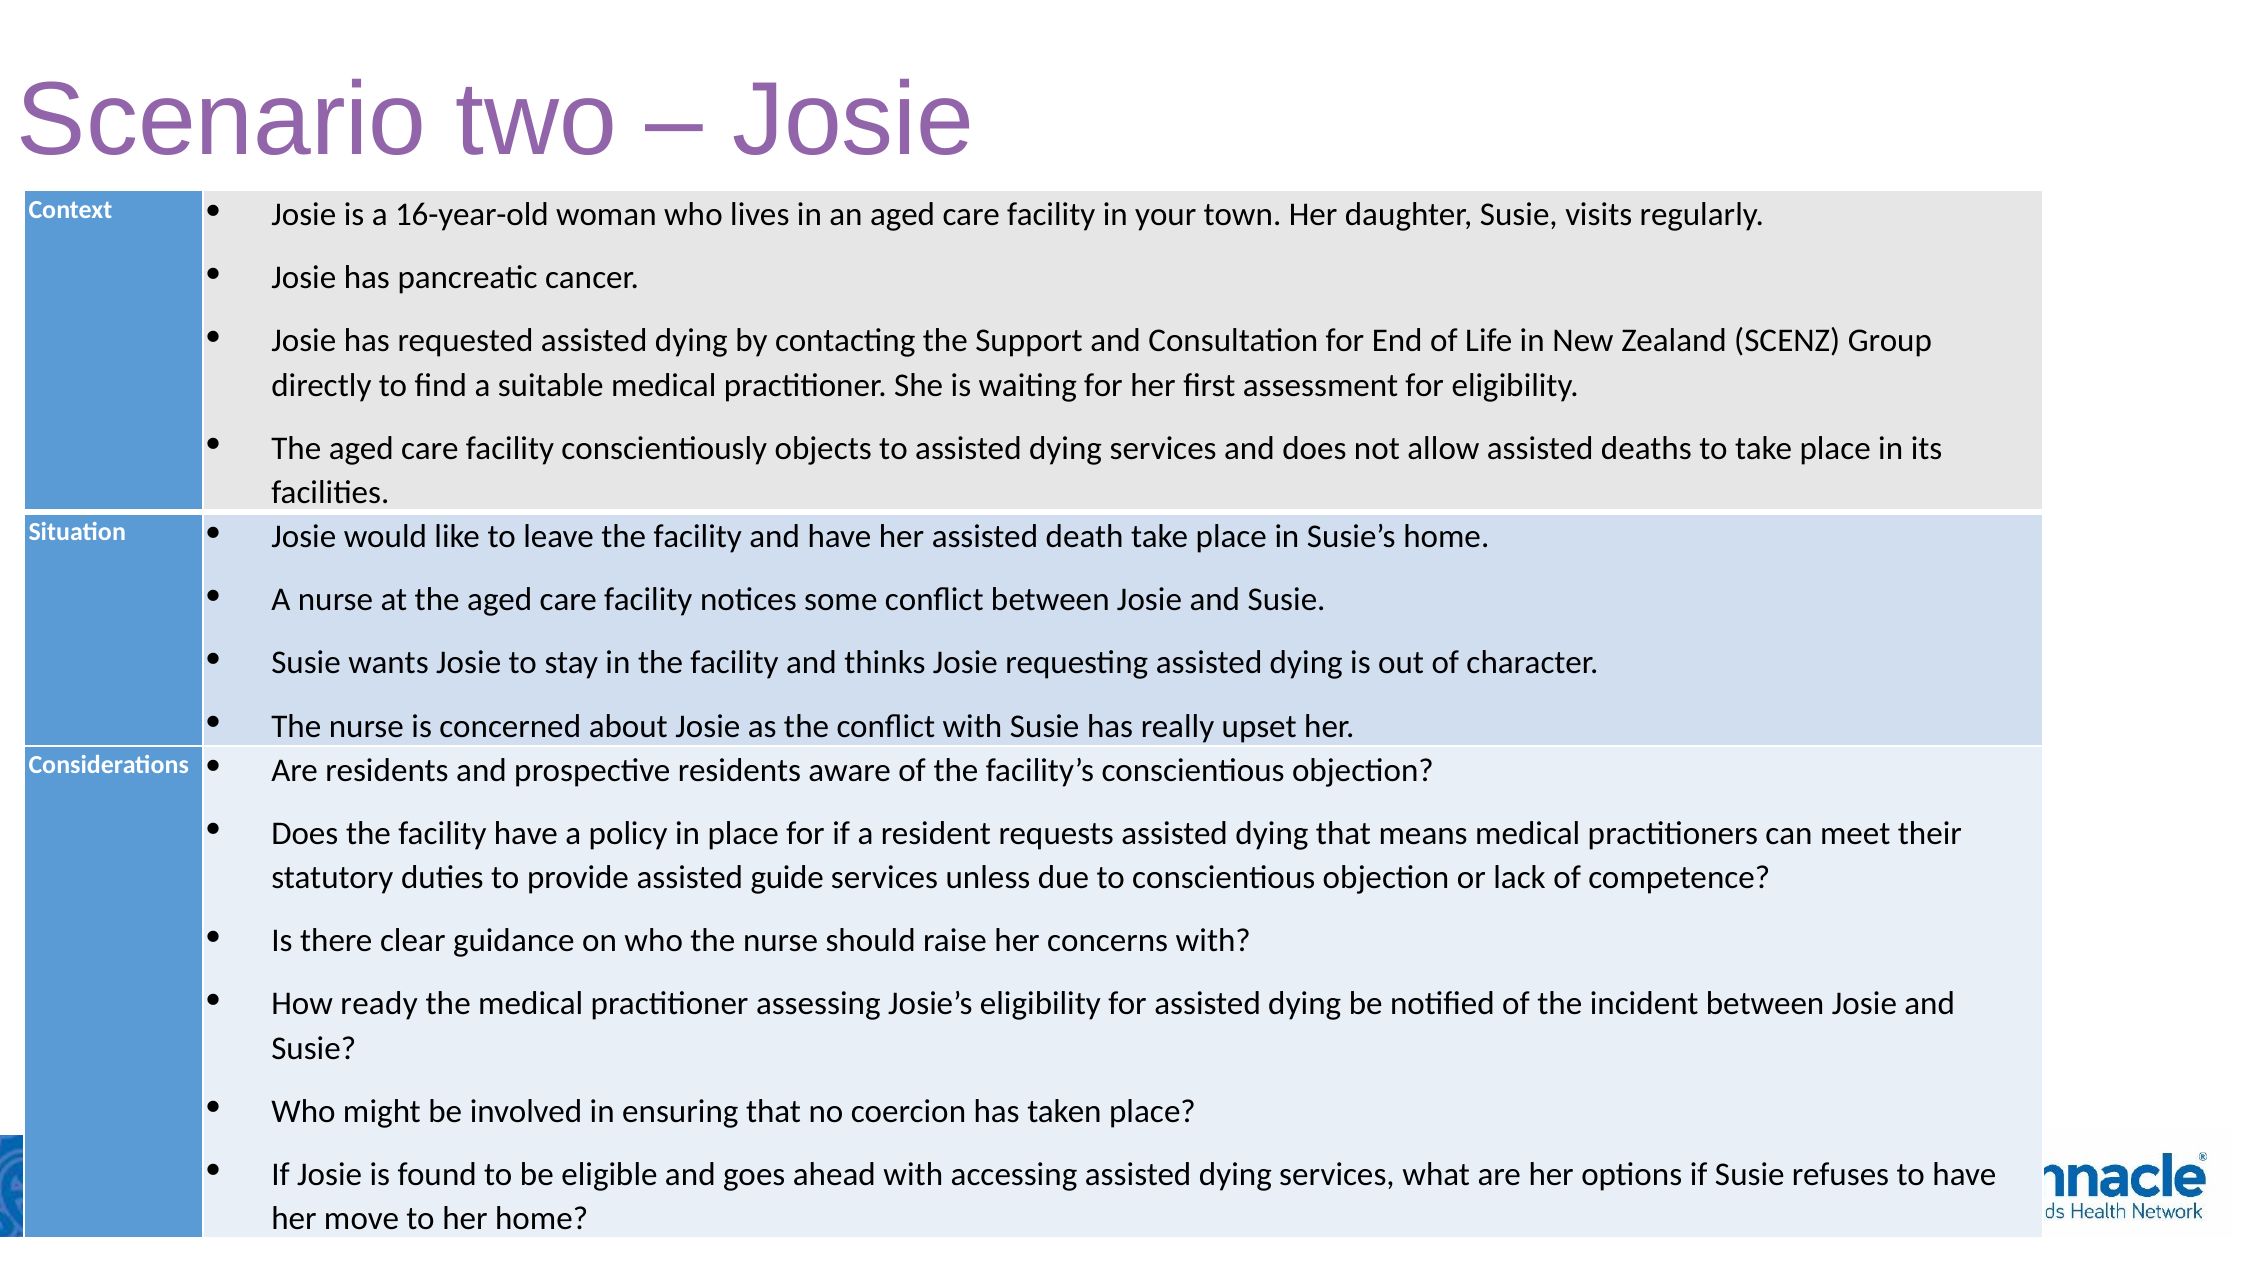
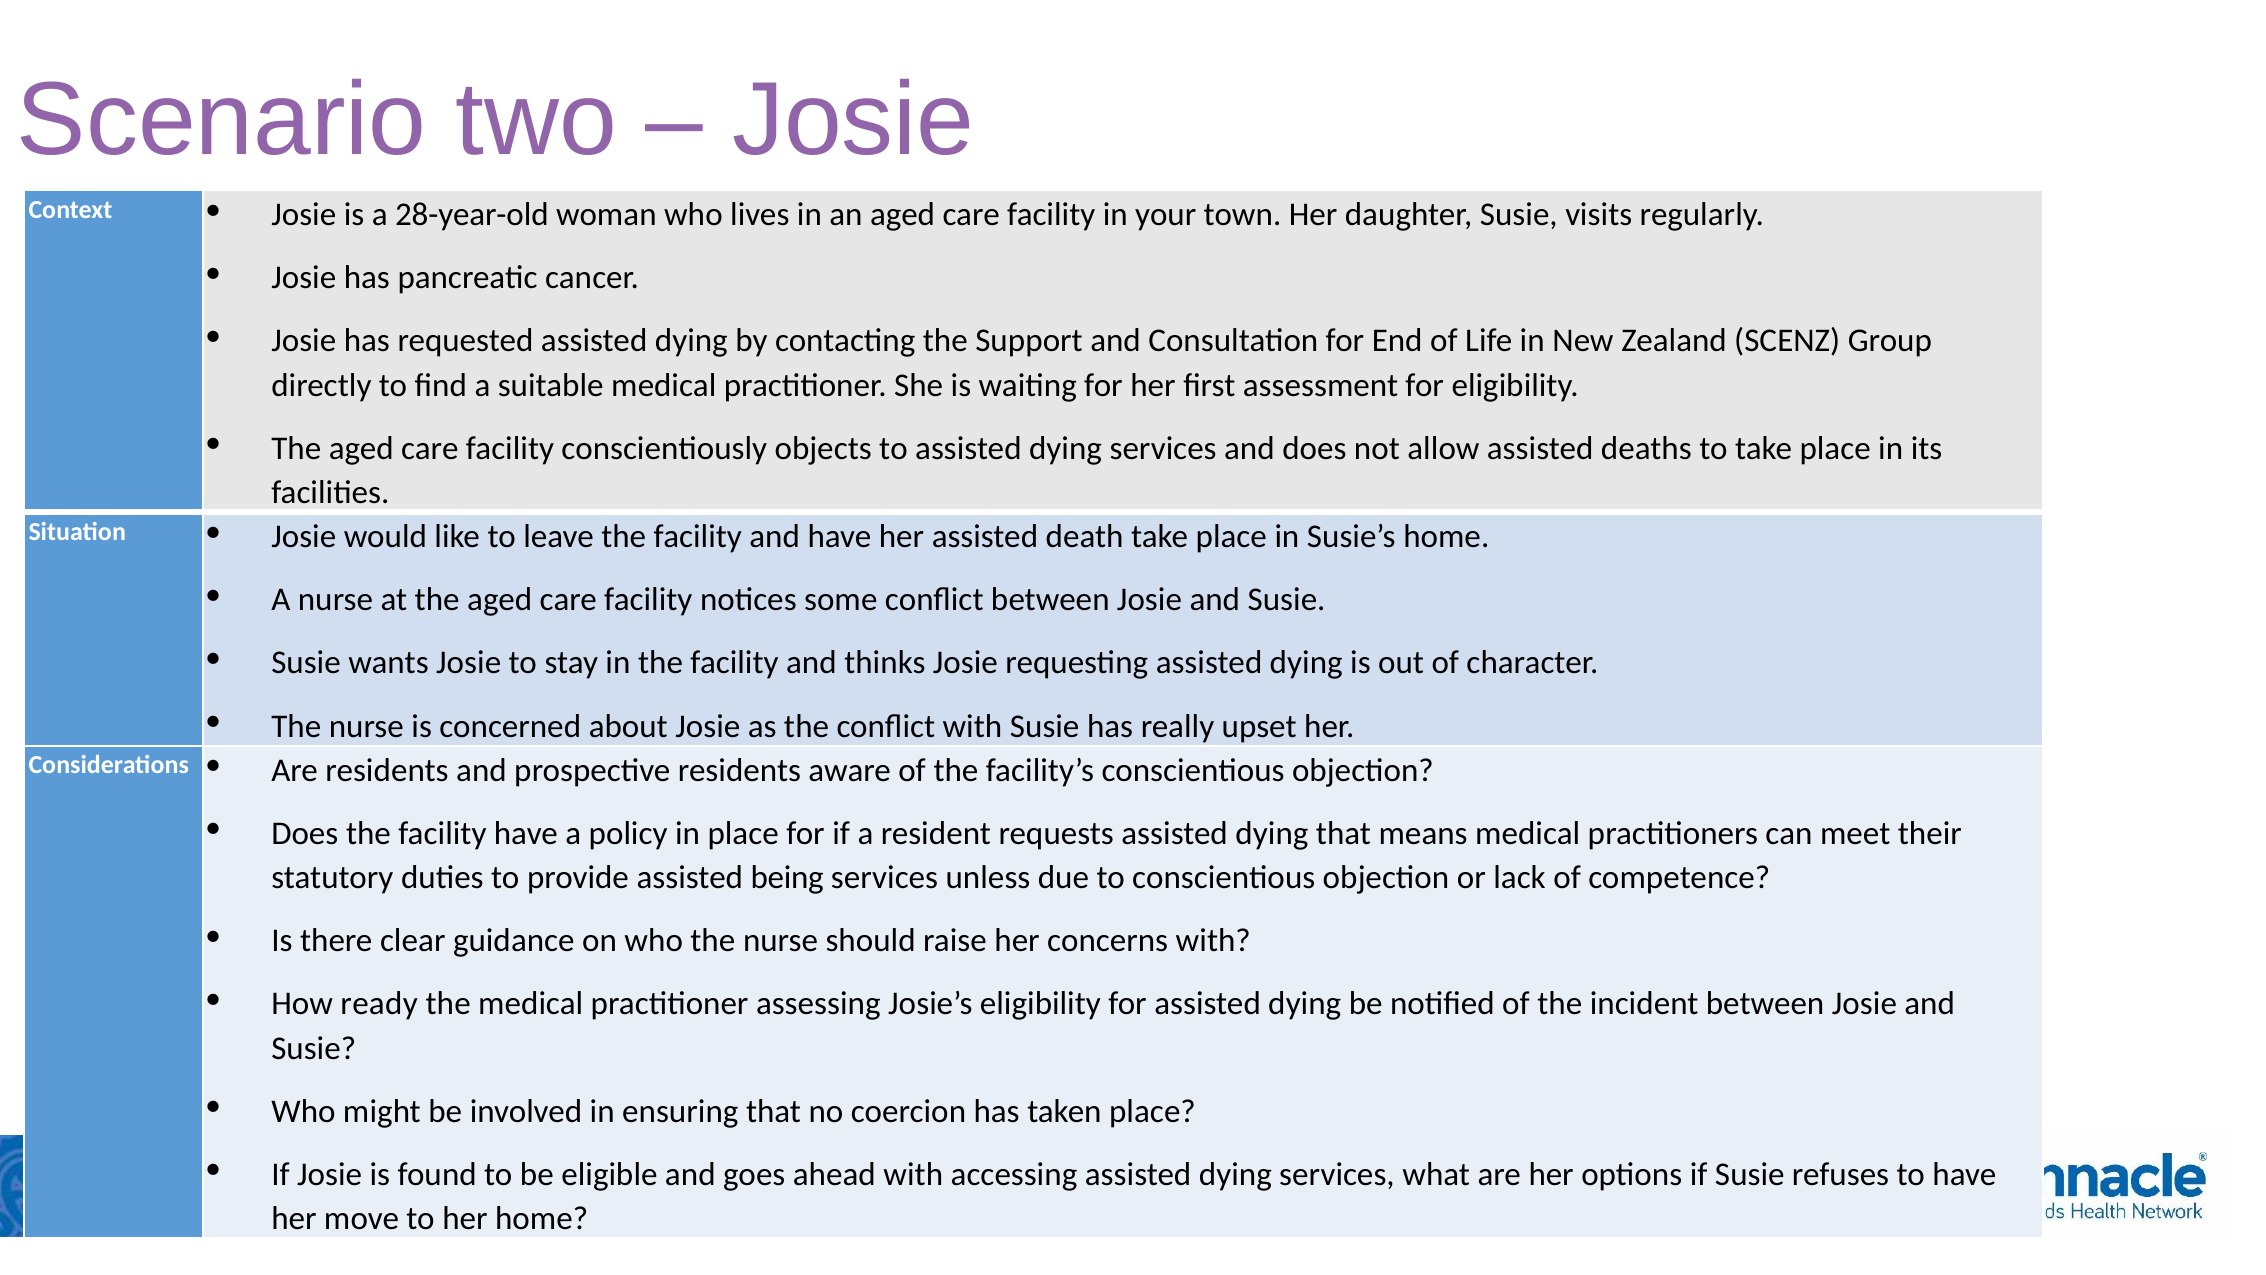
16-year-old: 16-year-old -> 28-year-old (472, 215)
guide: guide -> being (787, 878)
